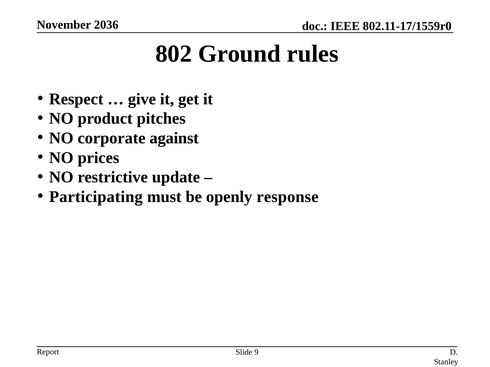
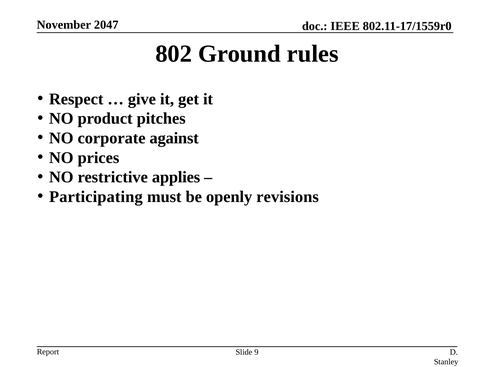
2036: 2036 -> 2047 (106, 25)
update: update -> applies (176, 177)
response: response -> revisions (288, 197)
